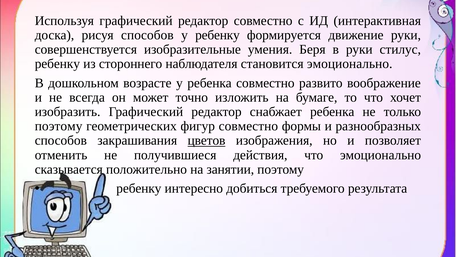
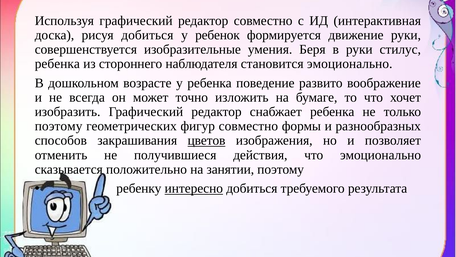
рисуя способов: способов -> добиться (147, 35)
у ребенку: ребенку -> ребенок (217, 35)
ребенку: ребенку -> ребенка (57, 64)
ребенка совместно: совместно -> поведение (265, 83)
интересно underline: none -> present (194, 188)
